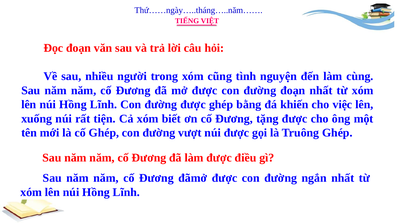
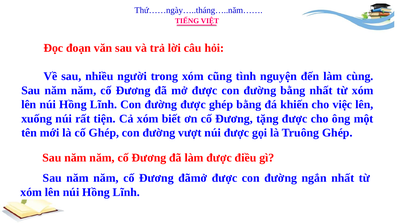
đường đoạn: đoạn -> bằng (293, 90)
